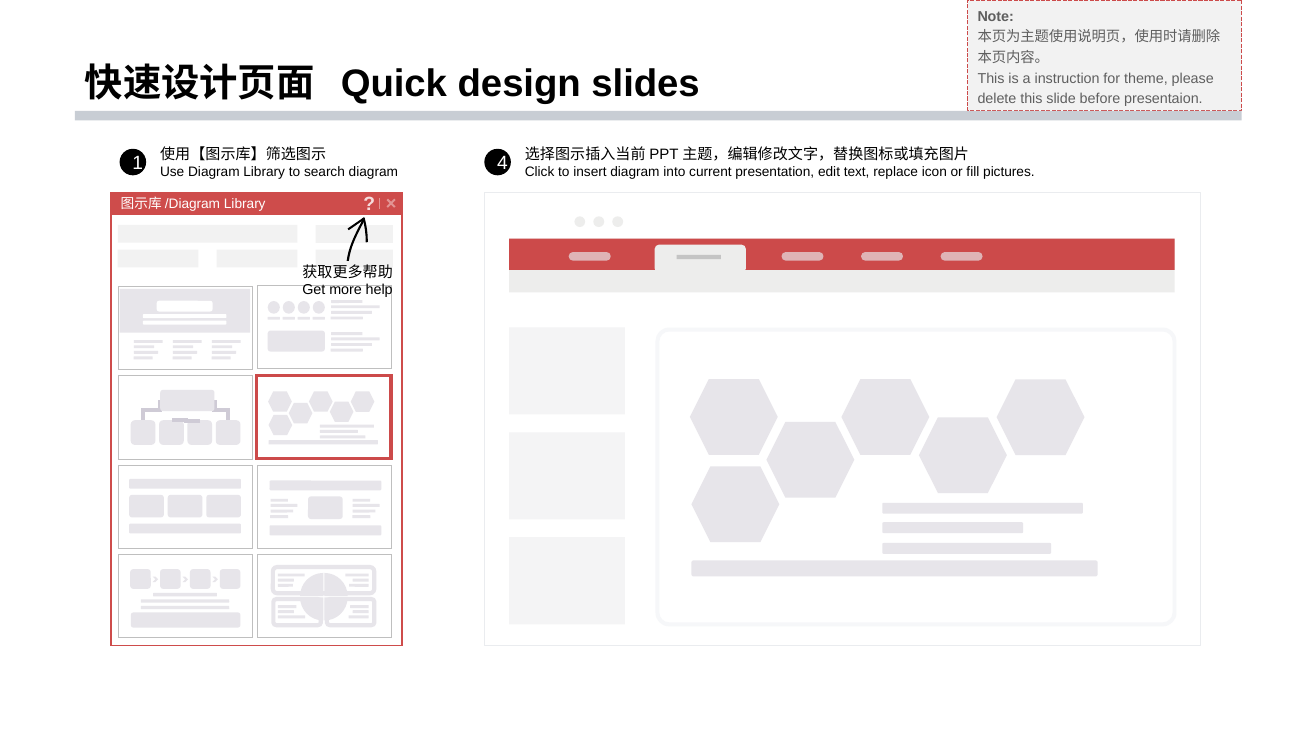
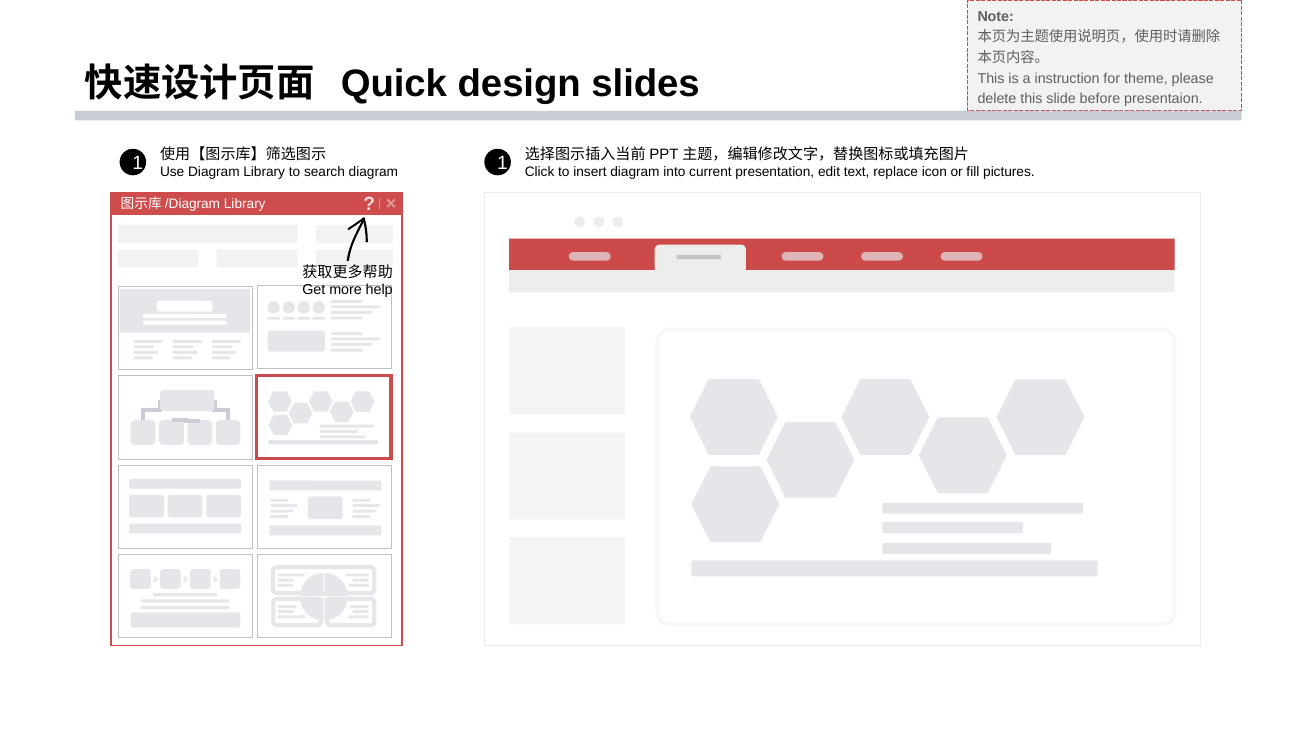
1 4: 4 -> 1 (503, 163)
